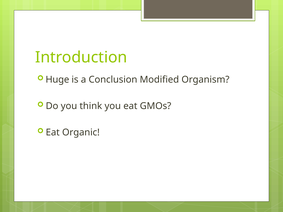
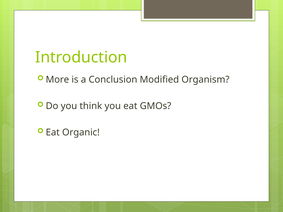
Huge: Huge -> More (57, 80)
